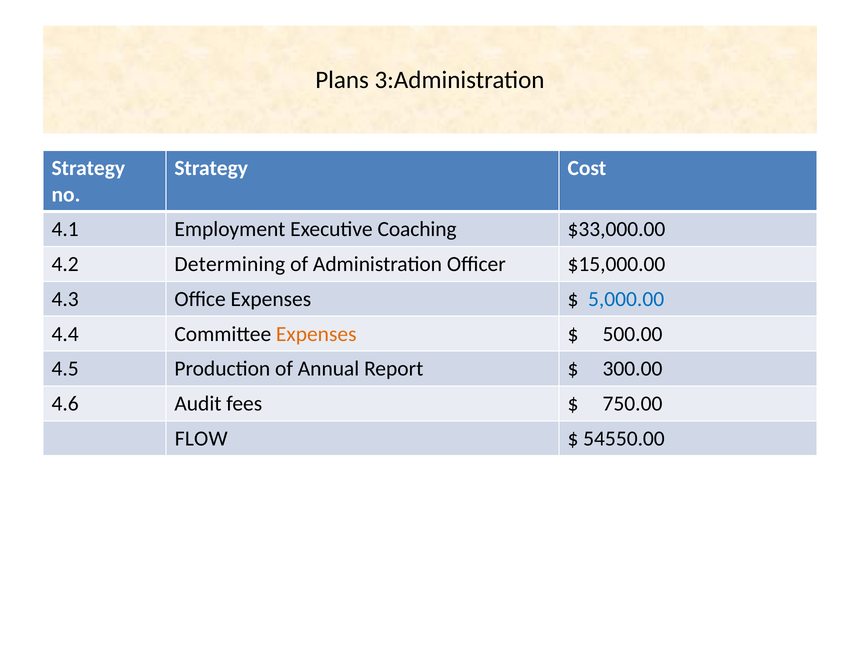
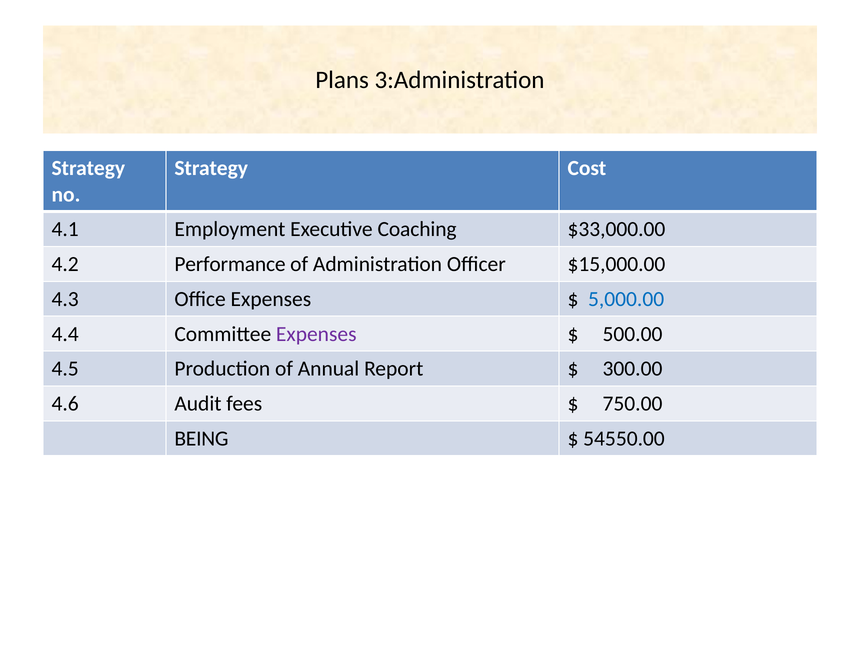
Determining: Determining -> Performance (230, 264)
Expenses colour: orange -> purple (316, 334)
FLOW: FLOW -> BEING (201, 439)
